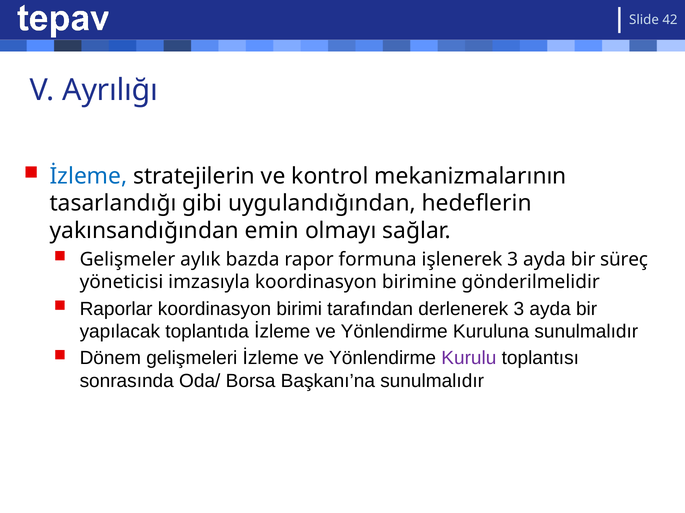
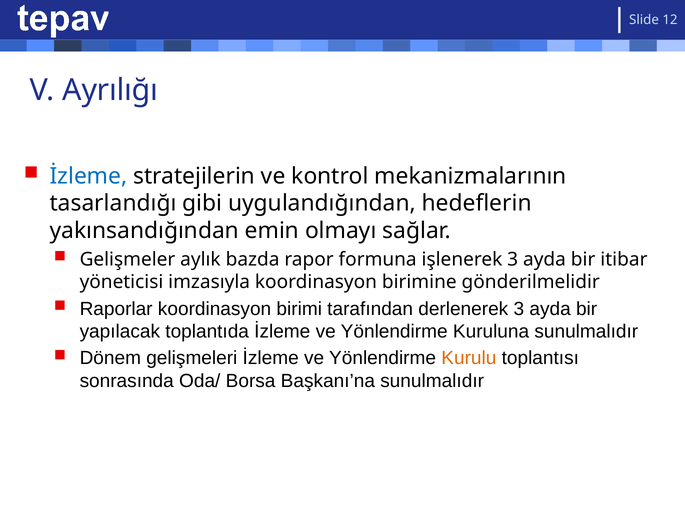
42: 42 -> 12 (670, 20)
süreç: süreç -> itibar (624, 260)
Kurulu colour: purple -> orange (469, 359)
